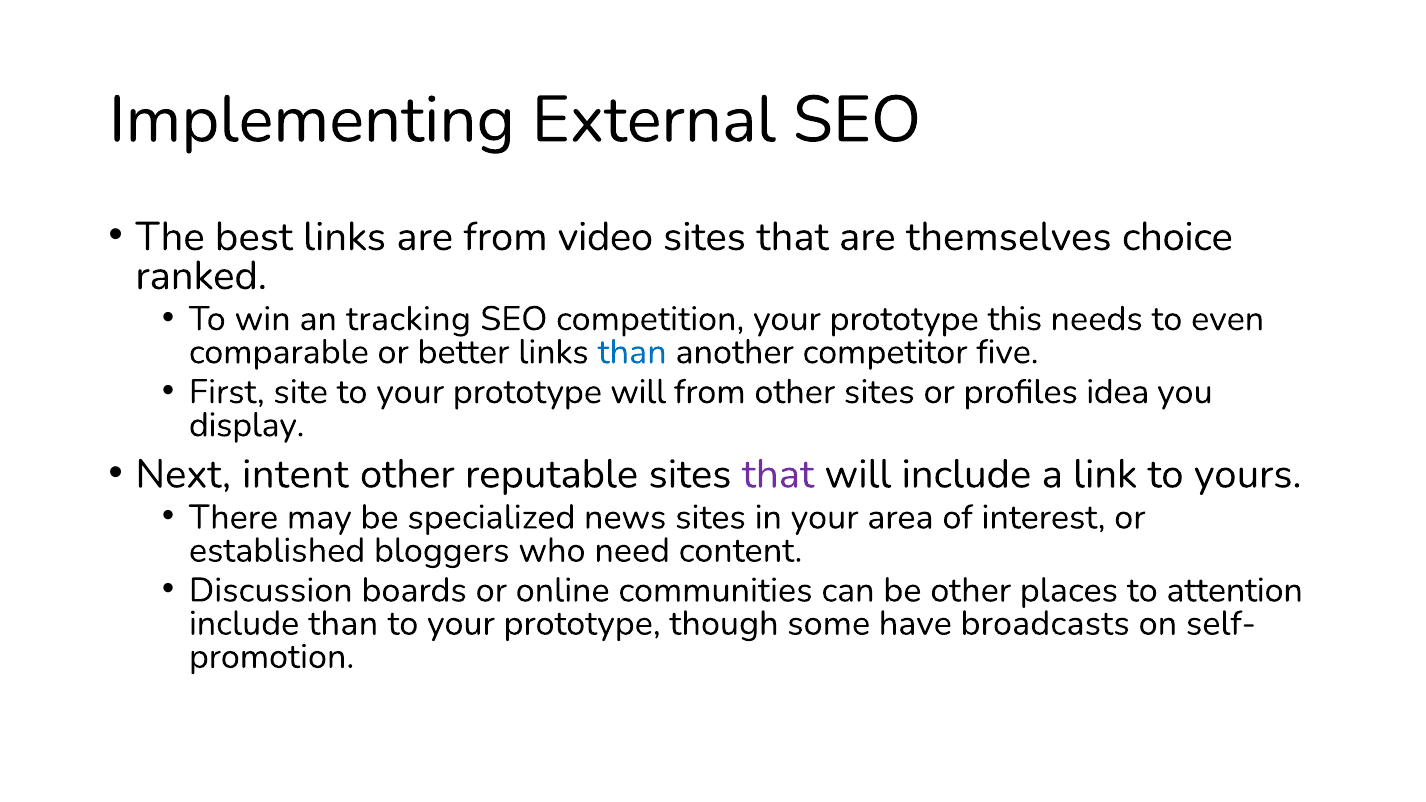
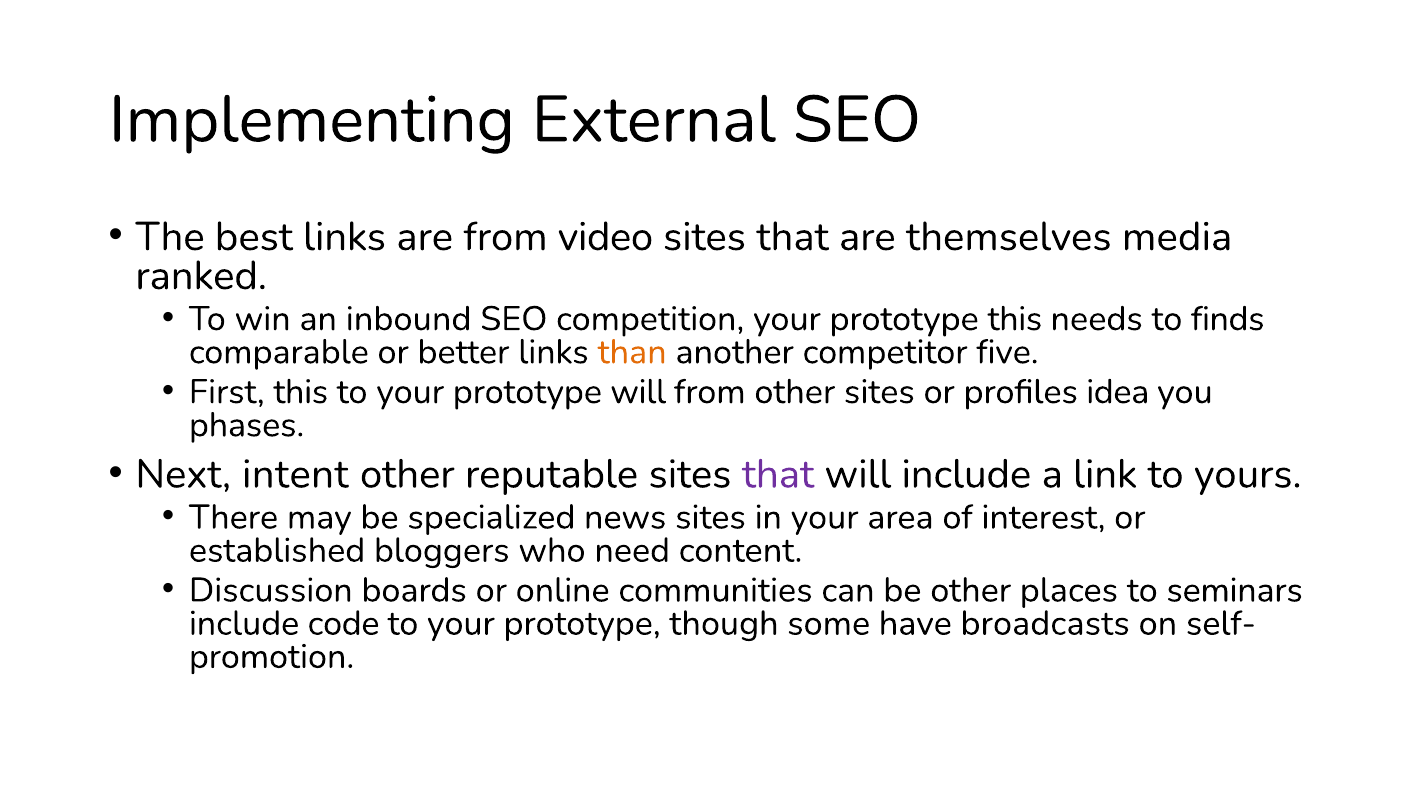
choice: choice -> media (1177, 237)
tracking: tracking -> inbound (409, 319)
even: even -> finds (1228, 319)
than colour: blue -> orange (632, 352)
First site: site -> this (301, 392)
display: display -> phases (247, 425)
attention: attention -> seminars (1235, 590)
include than: than -> code (344, 623)
